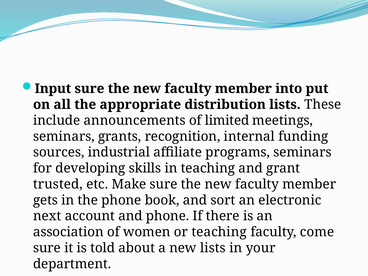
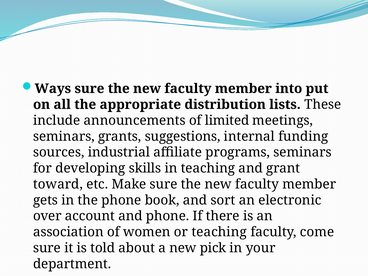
Input: Input -> Ways (53, 89)
recognition: recognition -> suggestions (183, 136)
trusted: trusted -> toward (58, 184)
next: next -> over (47, 216)
new lists: lists -> pick (213, 248)
